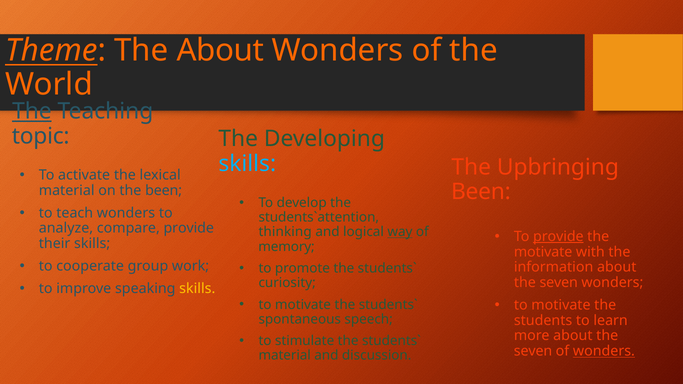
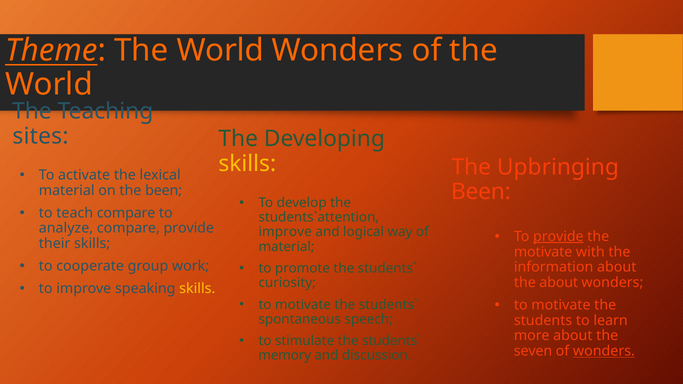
Theme The About: About -> World (220, 51)
The underline: present -> none (32, 112)
topic: topic -> sites (40, 136)
skills colour: light blue -> yellow (247, 164)
teach wonders: wonders -> compare (126, 213)
thinking: thinking -> improve (285, 232)
way underline: present -> none (400, 232)
memory: memory -> material (286, 247)
seven: seven -> about (559, 283)
material: material -> memory (285, 356)
